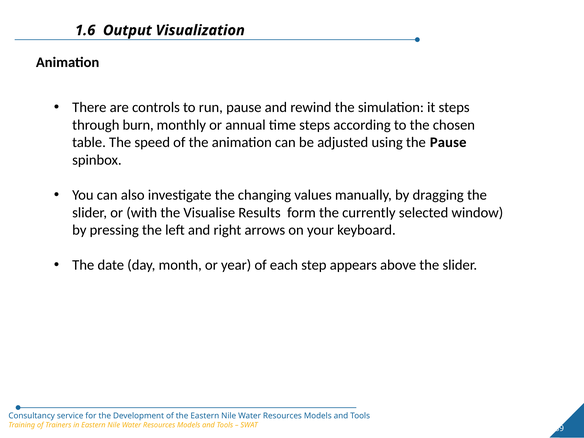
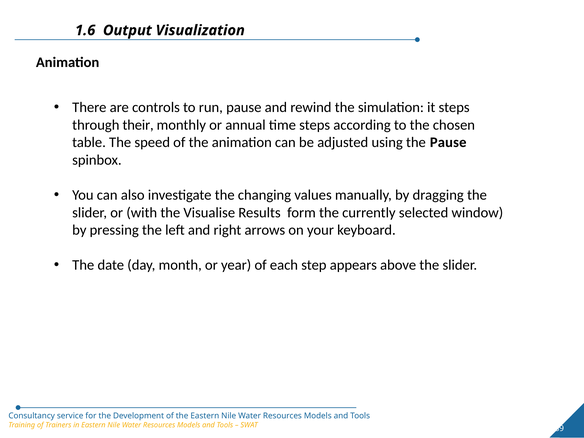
burn: burn -> their (138, 125)
